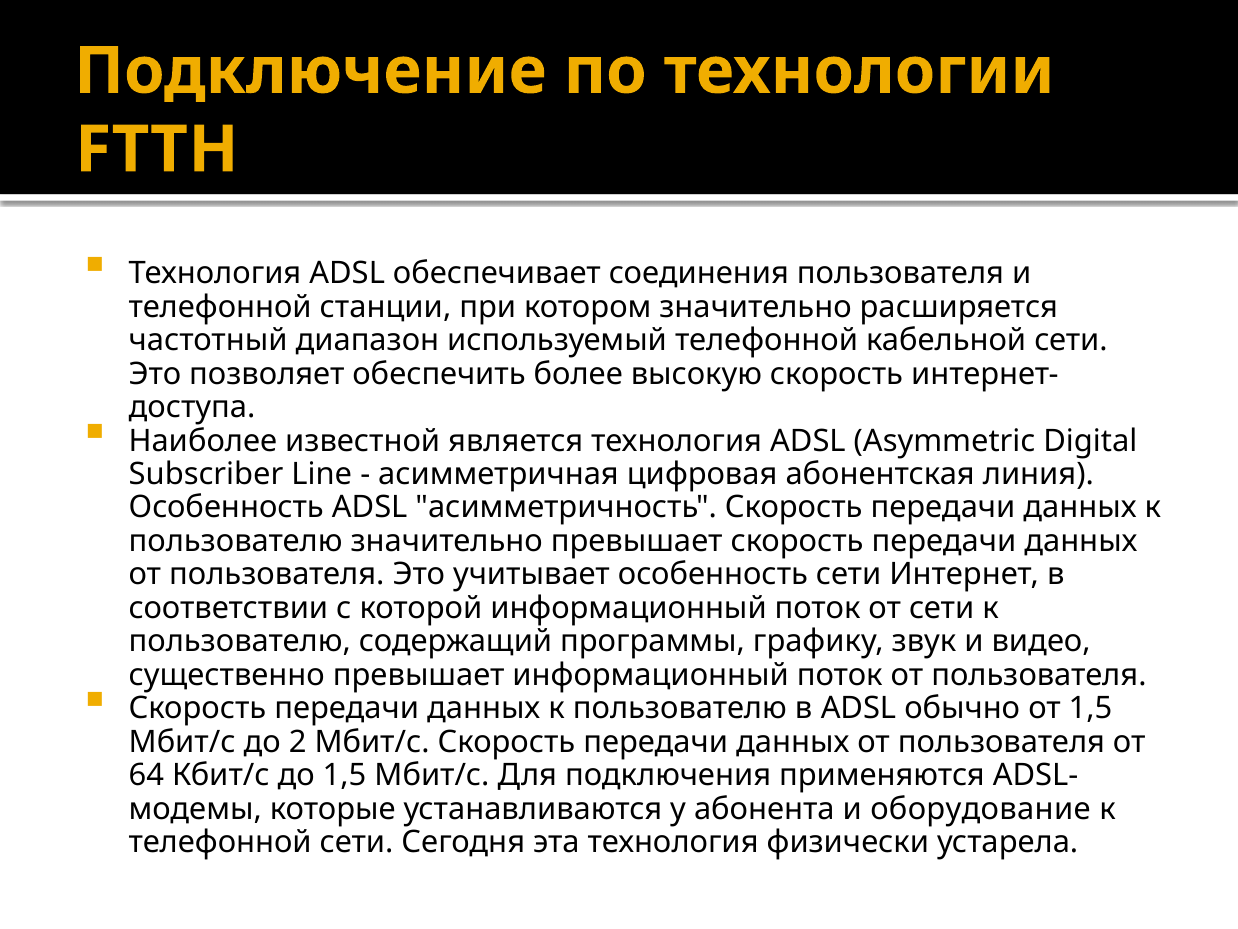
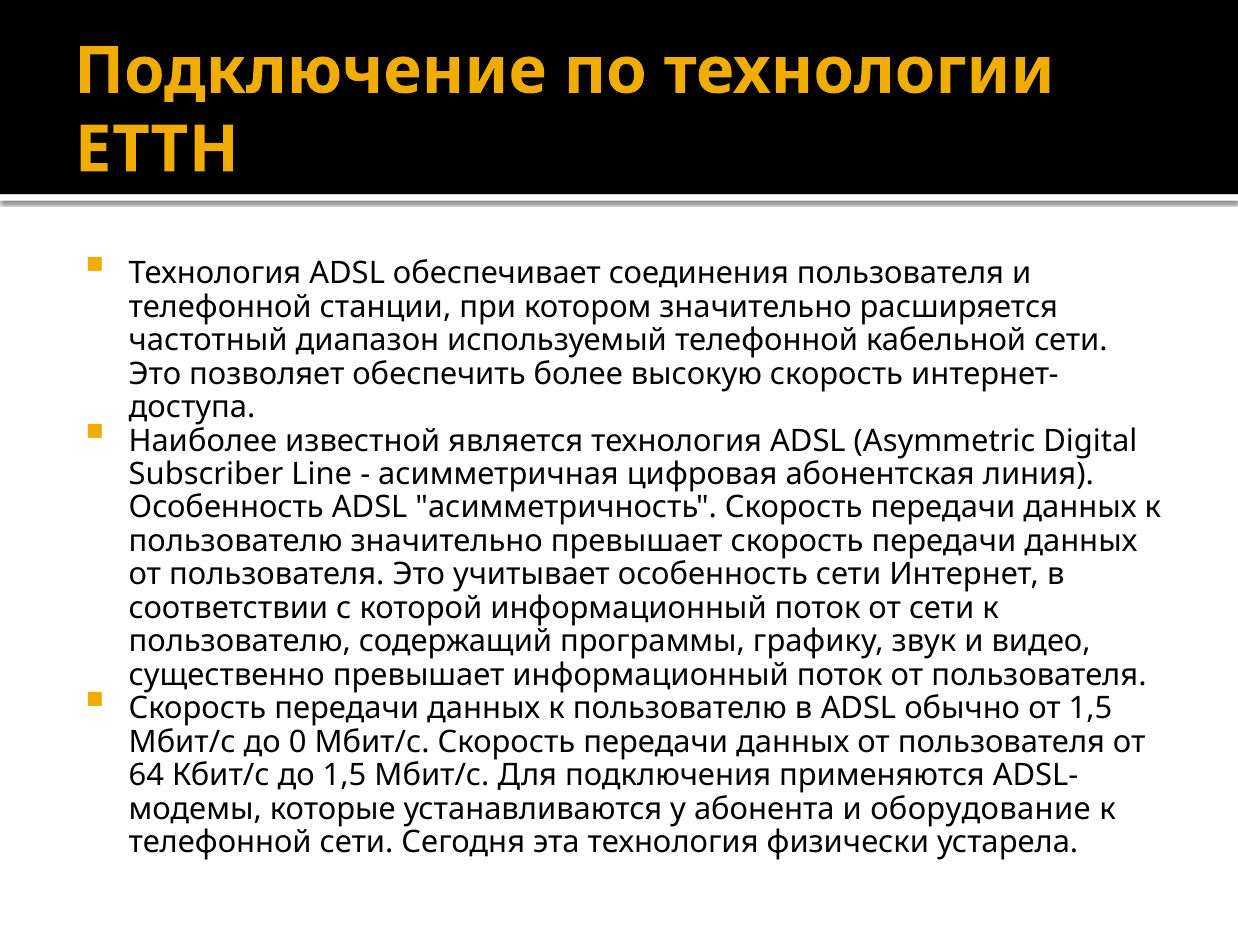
FTTH: FTTH -> ETTH (157, 150)
2: 2 -> 0 (298, 742)
